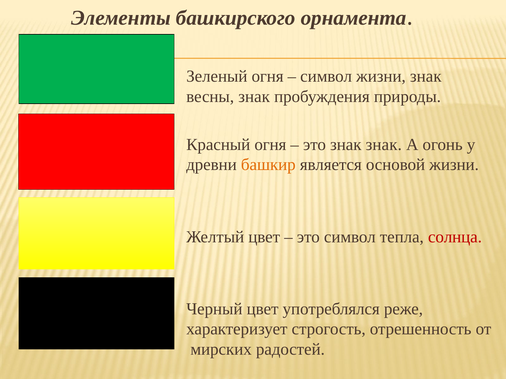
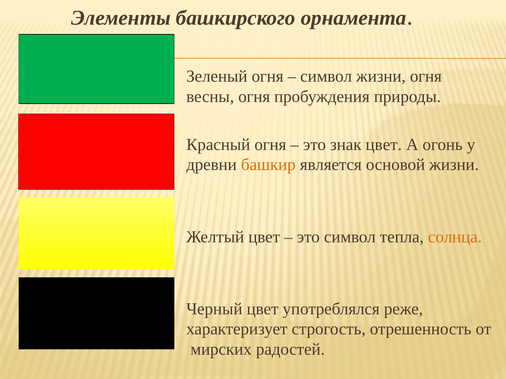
жизни знак: знак -> огня (426, 76)
весны знак: знак -> огня (254, 97)
знак знак: знак -> цвет (384, 145)
солнца colour: red -> orange (455, 237)
